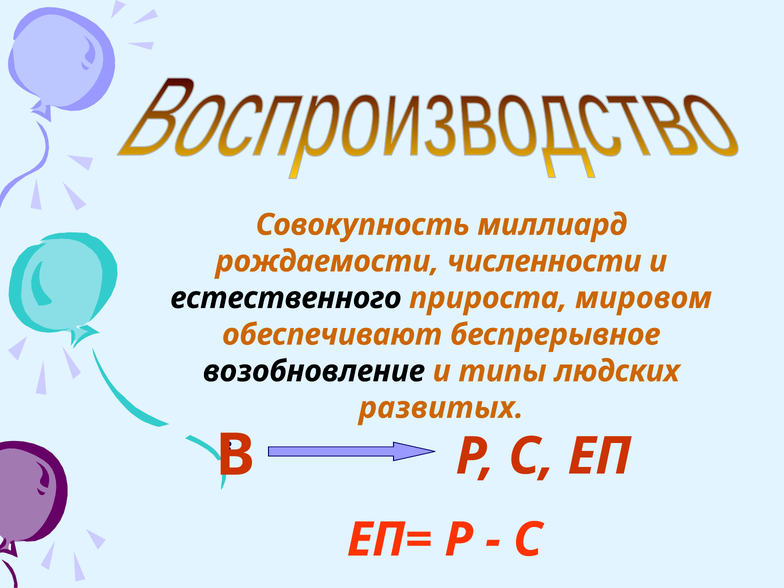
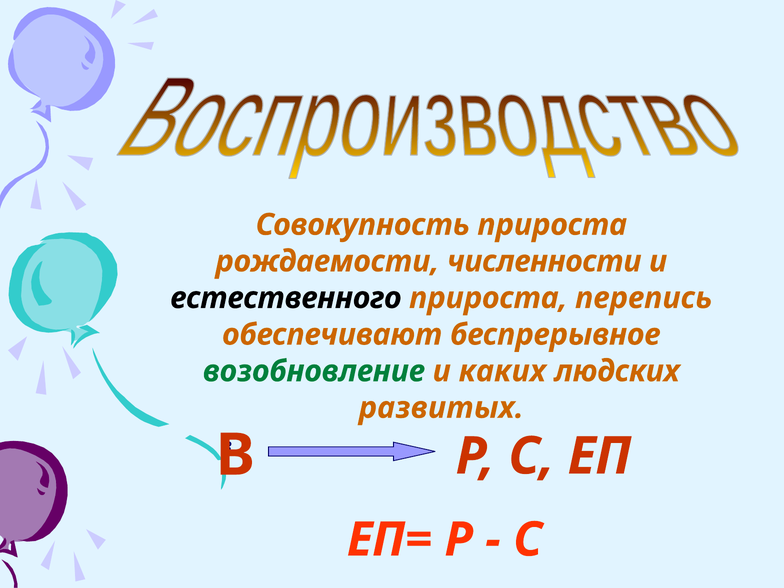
Совокупность миллиард: миллиард -> прироста (552, 225)
мировом: мировом -> перепись (644, 298)
возобновление colour: black -> green (314, 371)
типы: типы -> каких (502, 371)
